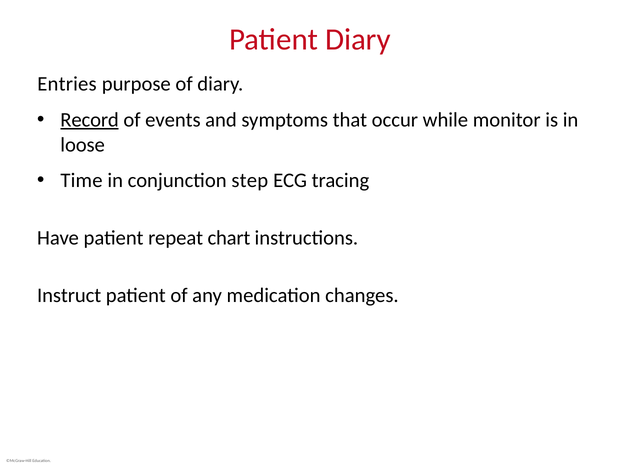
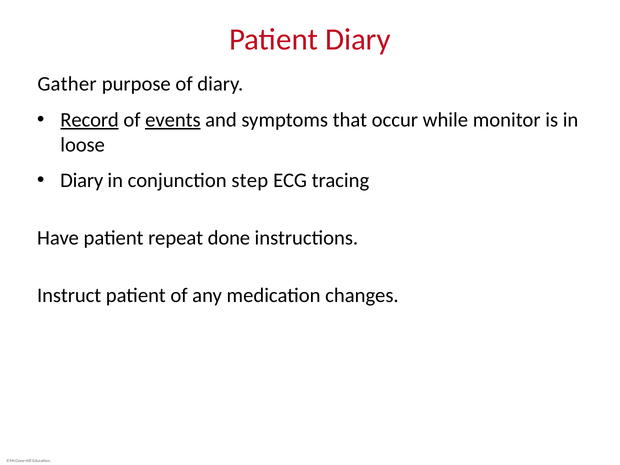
Entries: Entries -> Gather (67, 84)
events underline: none -> present (173, 120)
Time: Time -> Diary (82, 180)
chart: chart -> done (229, 238)
